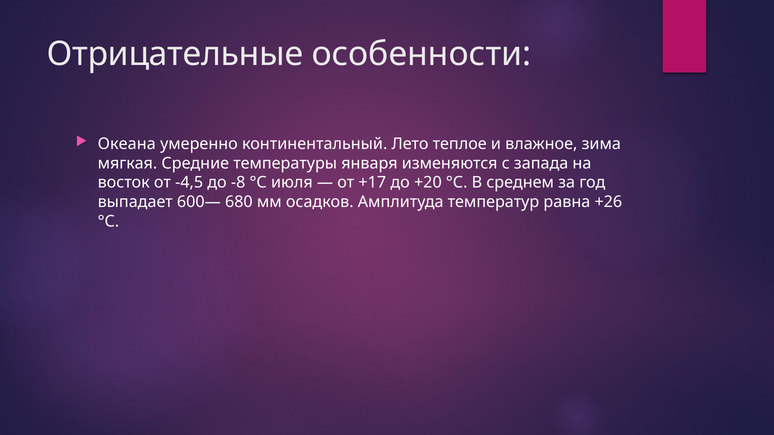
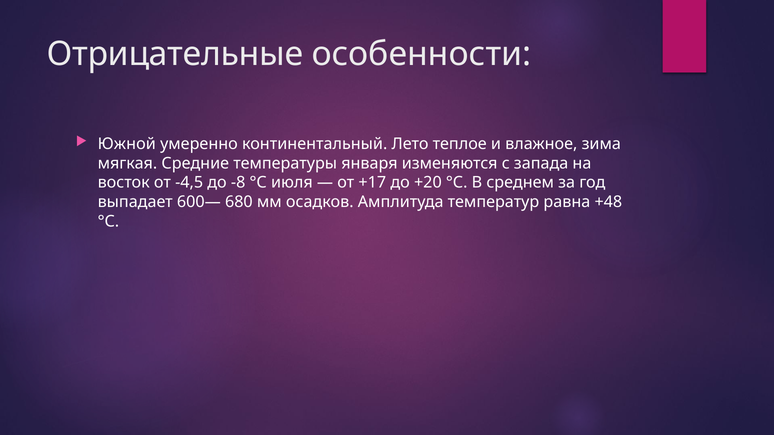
Океана: Океана -> Южной (127, 144)
+26: +26 -> +48 (608, 202)
